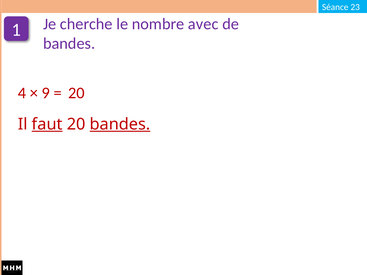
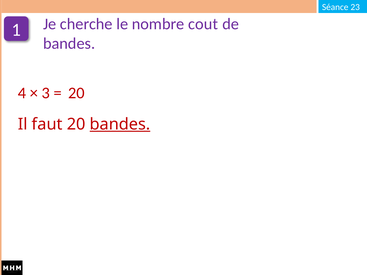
avec: avec -> cout (203, 24)
9: 9 -> 3 (46, 93)
faut underline: present -> none (47, 124)
